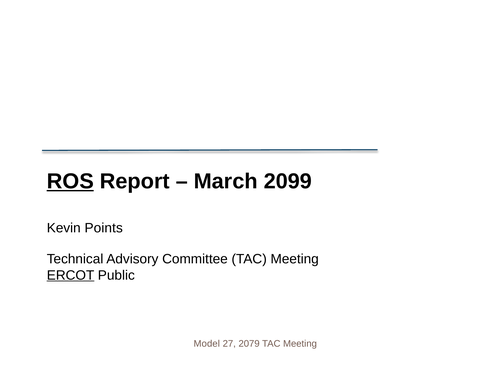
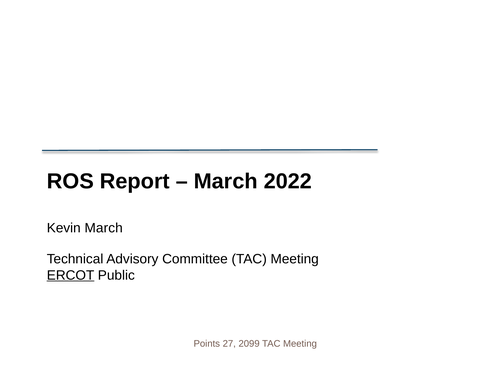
ROS underline: present -> none (70, 181)
2099: 2099 -> 2022 (288, 181)
Kevin Points: Points -> March (104, 228)
Model: Model -> Points (207, 344)
2079: 2079 -> 2099 (249, 344)
